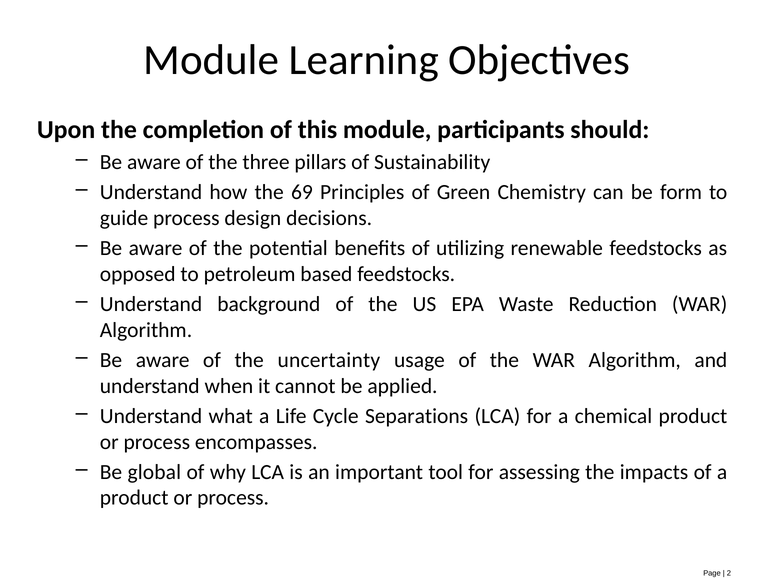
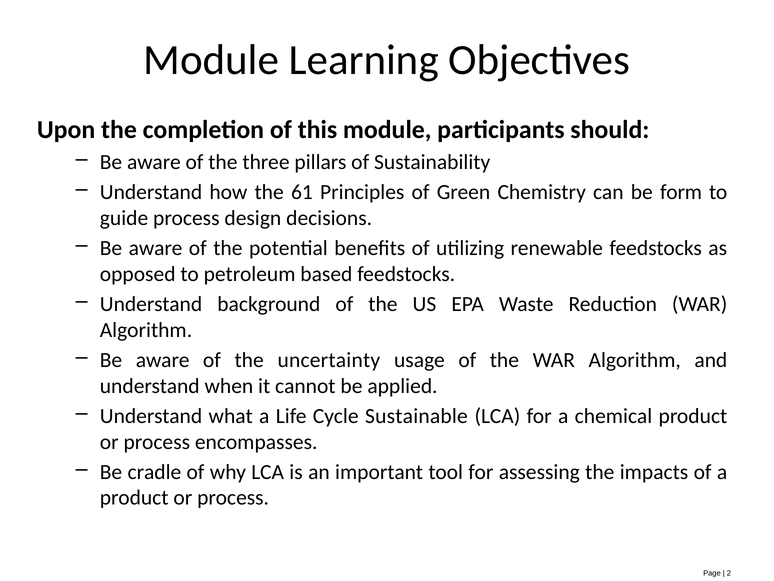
69: 69 -> 61 (302, 192)
Separations: Separations -> Sustainable (416, 416)
global: global -> cradle (154, 472)
